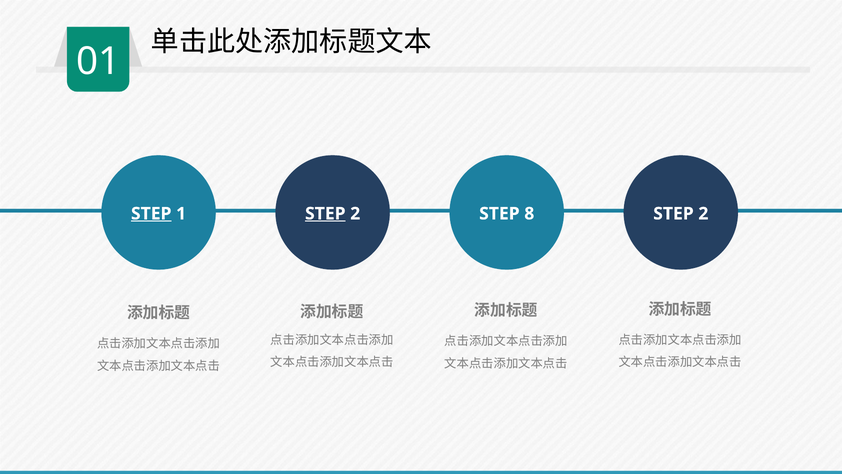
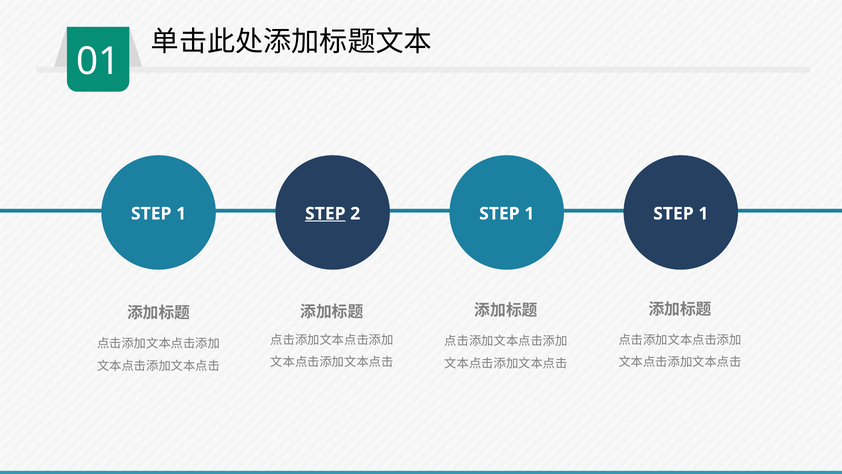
STEP underline: present -> none (151, 214)
2 STEP 8: 8 -> 1 (529, 214)
2: 2 -> 1 (703, 214)
